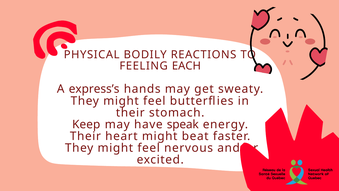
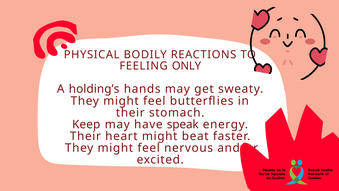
EACH: EACH -> ONLY (186, 66)
express’s: express’s -> holding’s (94, 89)
